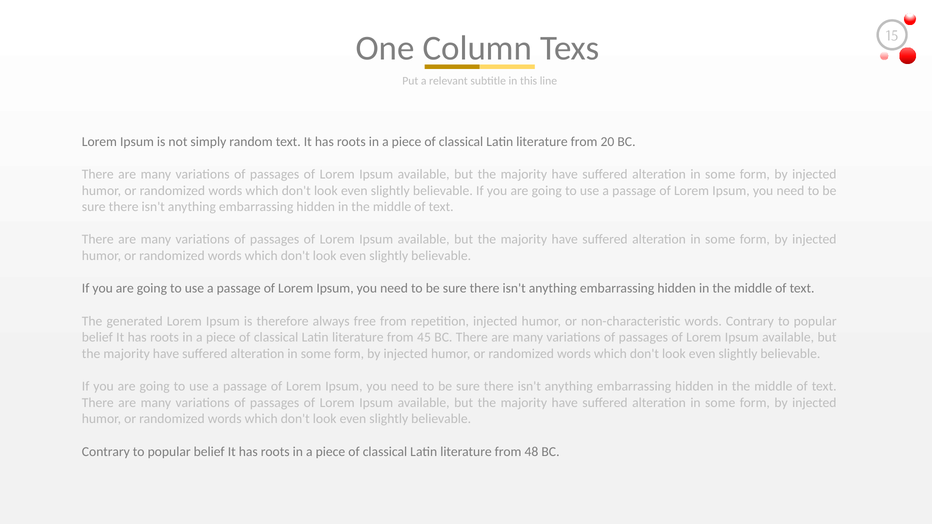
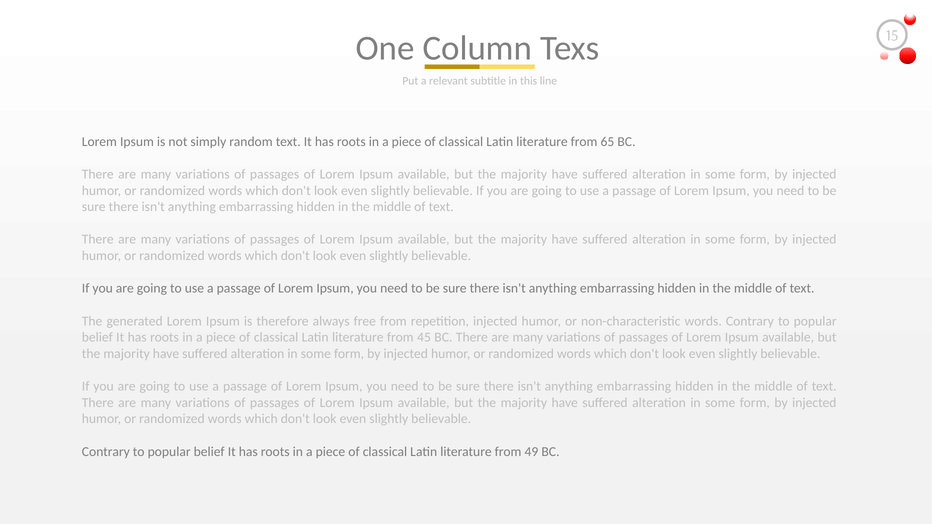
20: 20 -> 65 (607, 142)
48: 48 -> 49 (531, 452)
